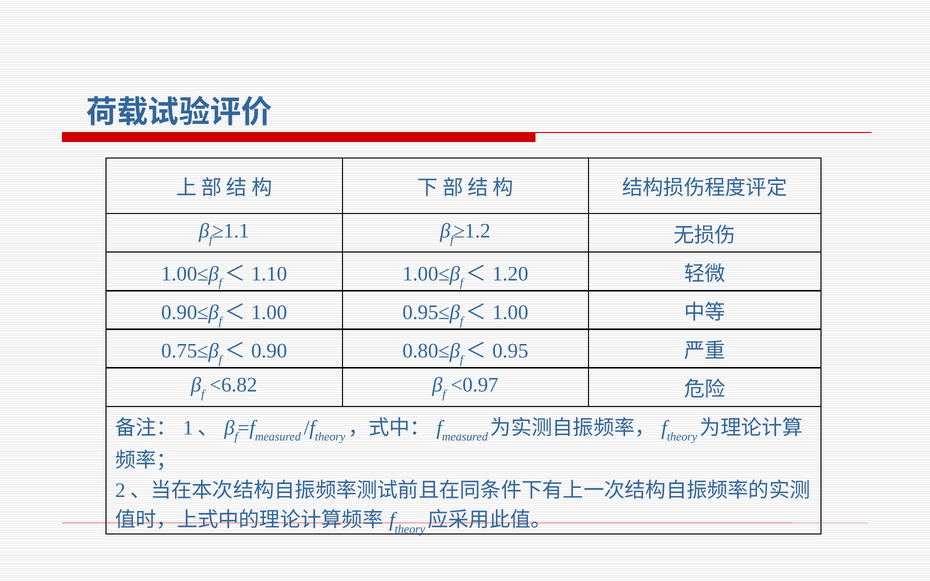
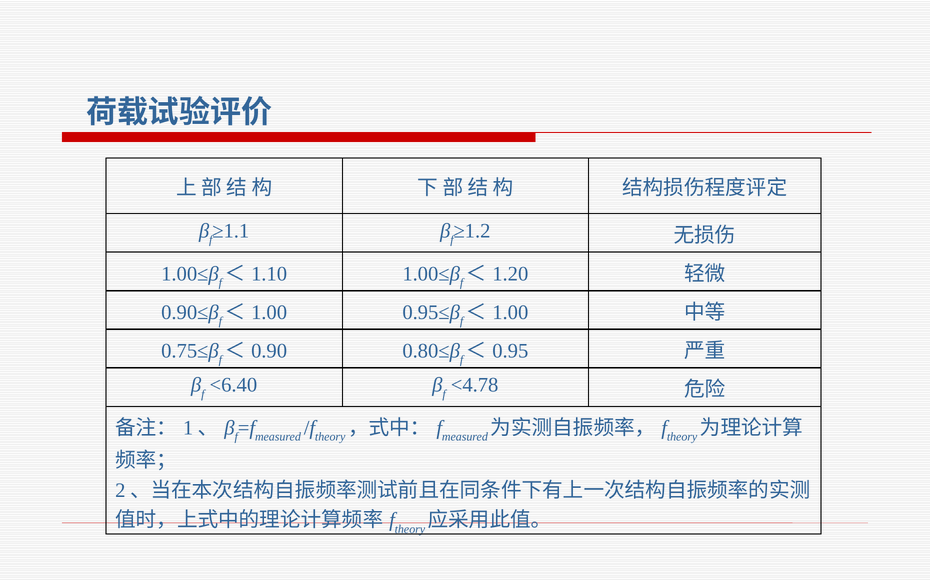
<6.82: <6.82 -> <6.40 (233, 385)
<0.97: <0.97 -> <4.78 (475, 385)
